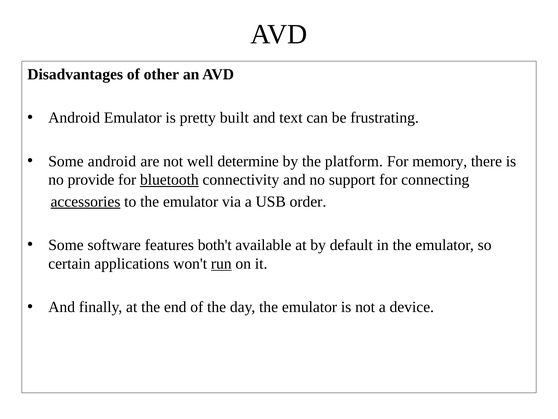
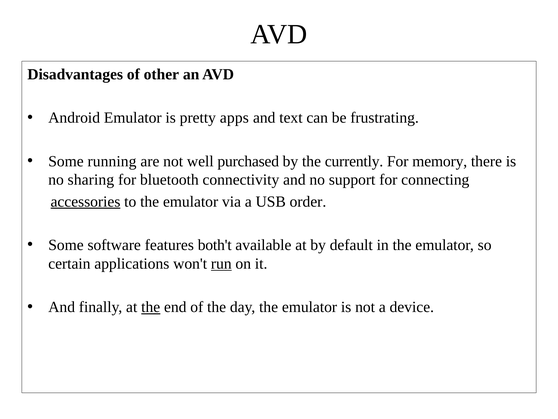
built: built -> apps (234, 118)
Some android: android -> running (112, 161)
determine: determine -> purchased (248, 161)
platform: platform -> currently (354, 161)
provide: provide -> sharing (91, 180)
bluetooth underline: present -> none (169, 180)
the underline: none -> present (151, 307)
